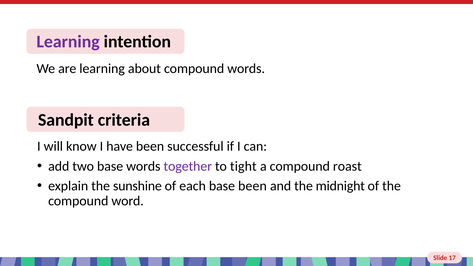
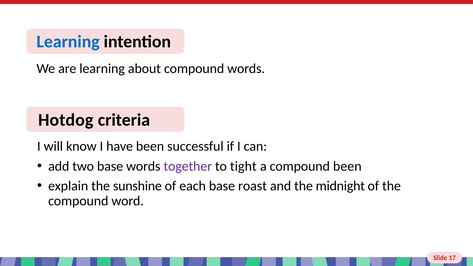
Learning colour: purple -> blue (68, 42)
Sandpit: Sandpit -> Hotdog (66, 120)
compound roast: roast -> been (347, 166)
base been: been -> roast (253, 186)
